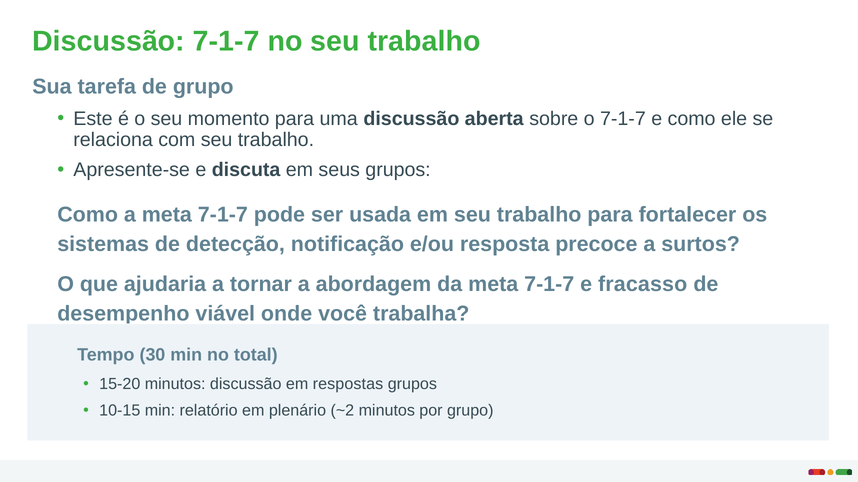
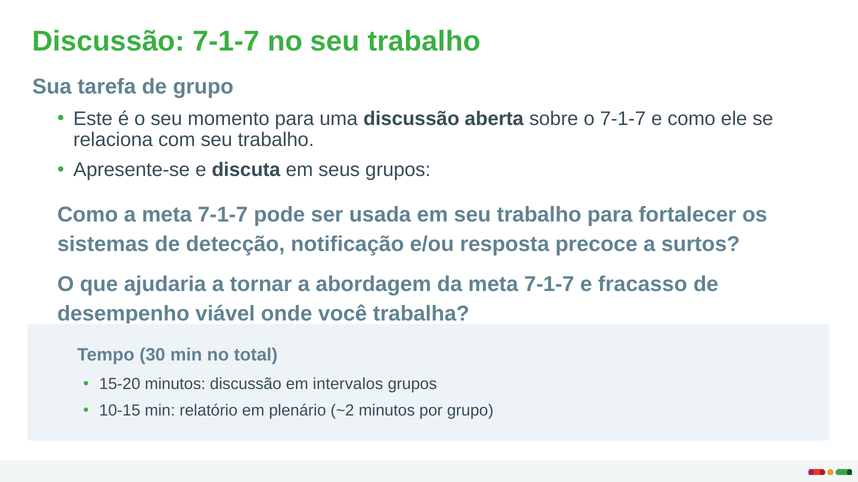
respostas: respostas -> intervalos (348, 385)
